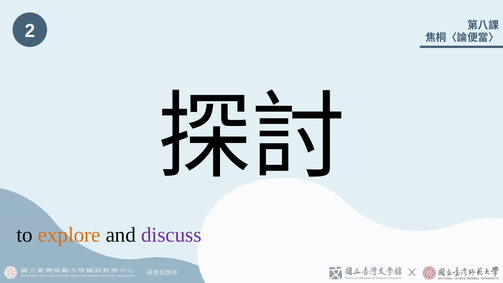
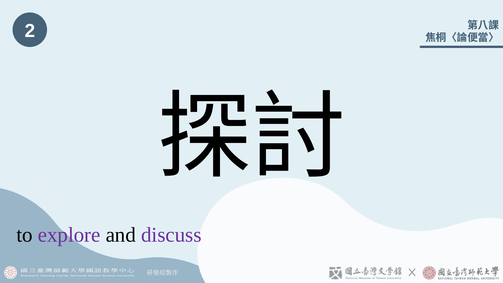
explore colour: orange -> purple (69, 235)
